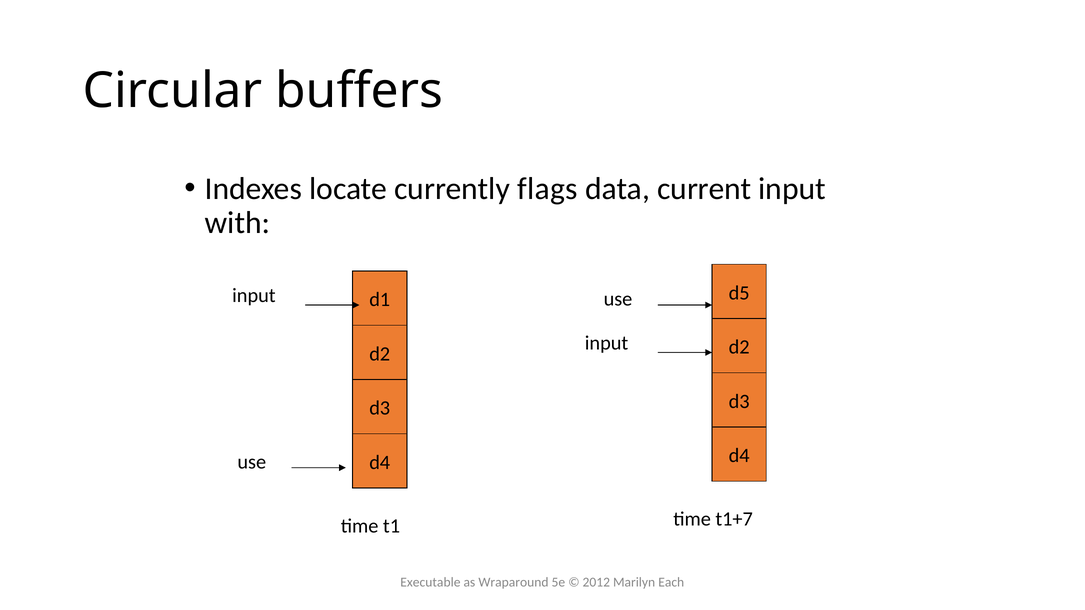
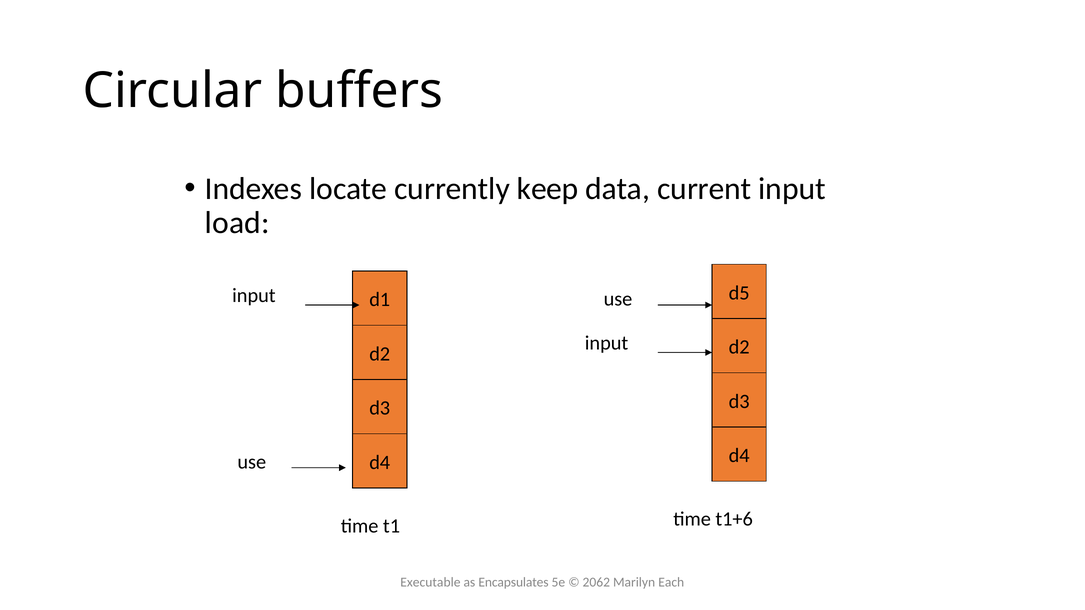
flags: flags -> keep (548, 189)
with: with -> load (237, 223)
t1+7: t1+7 -> t1+6 (734, 519)
Wraparound: Wraparound -> Encapsulates (514, 583)
2012: 2012 -> 2062 (596, 583)
